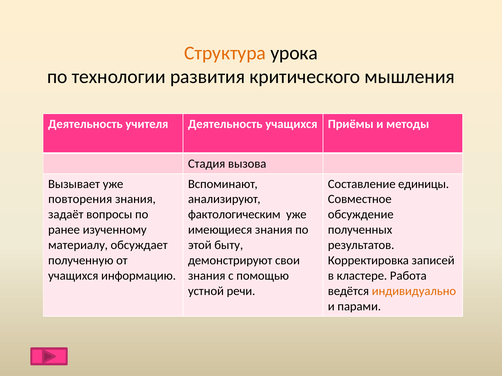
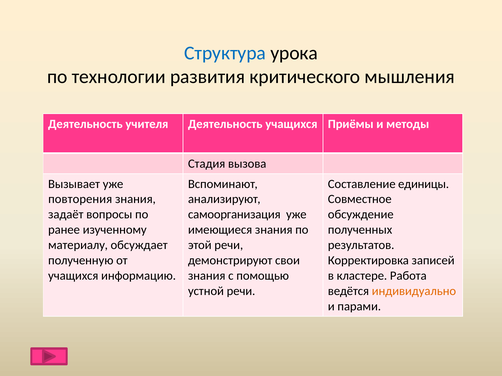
Структура colour: orange -> blue (225, 53)
фактологическим: фактологическим -> самоорганизация (234, 215)
этой быту: быту -> речи (229, 245)
